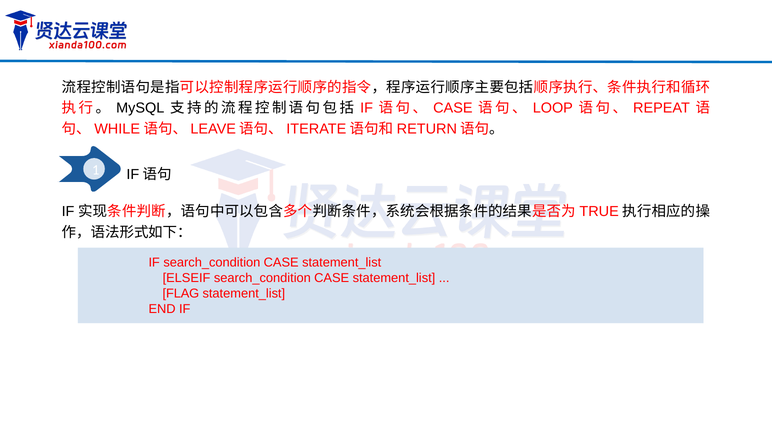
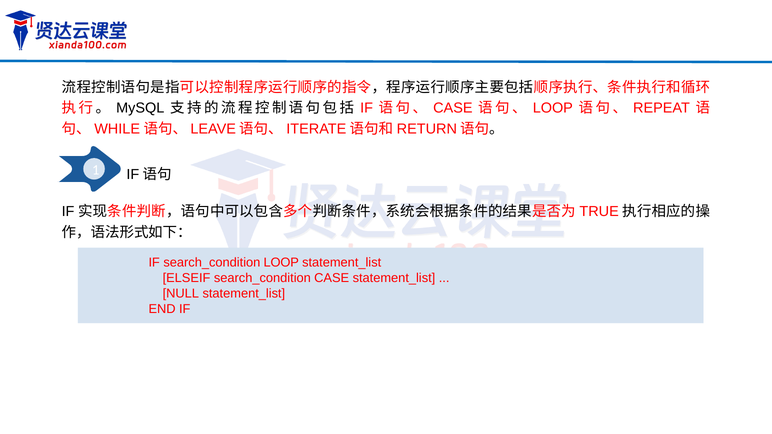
IF search_condition CASE: CASE -> LOOP (281, 263)
FLAG: FLAG -> NULL (181, 294)
